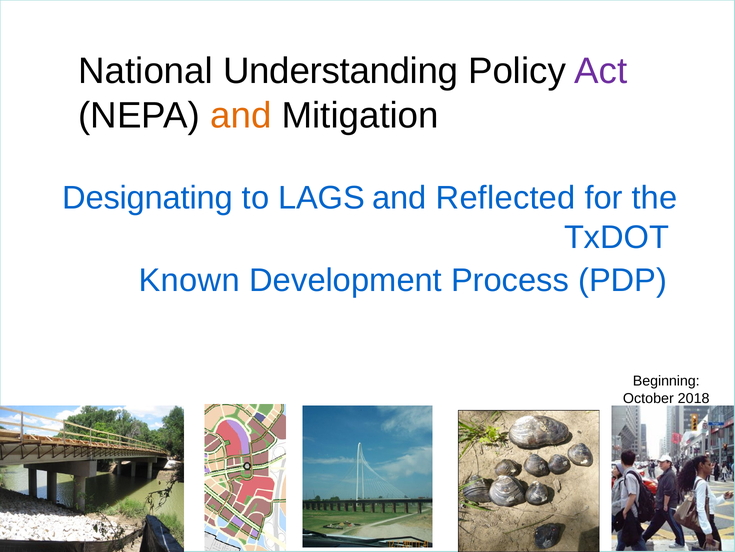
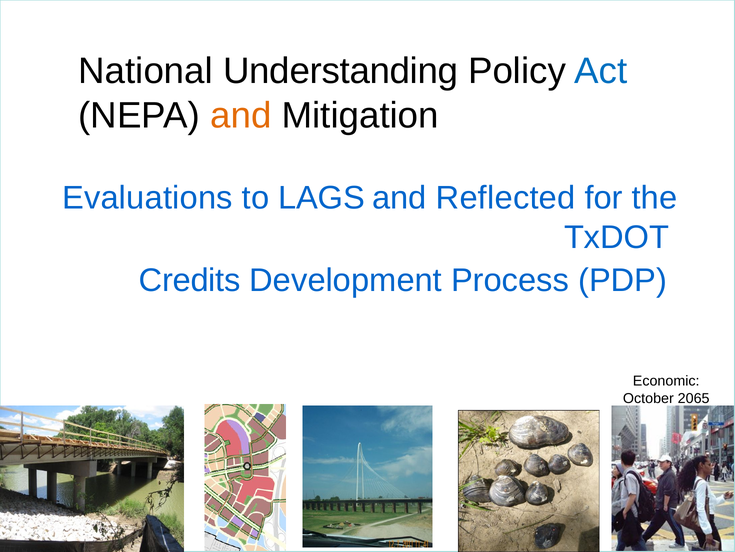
Act colour: purple -> blue (601, 71)
Designating: Designating -> Evaluations (147, 198)
Known: Known -> Credits (190, 280)
Beginning: Beginning -> Economic (666, 381)
2018: 2018 -> 2065 (694, 398)
